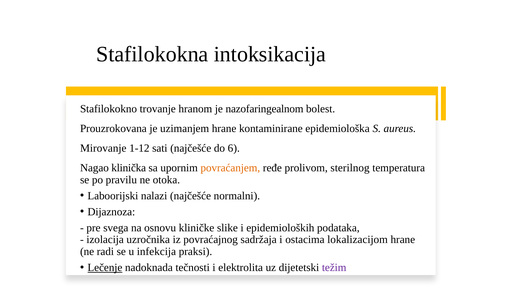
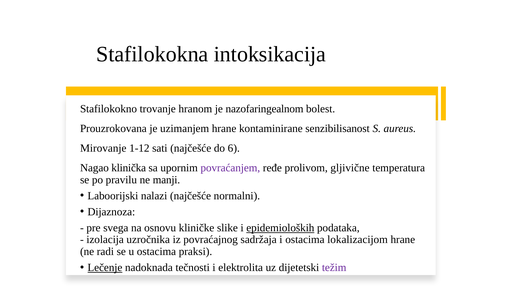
epidemiološka: epidemiološka -> senzibilisanost (338, 129)
povraćanjem colour: orange -> purple (230, 168)
sterilnog: sterilnog -> gljivične (350, 168)
otoka: otoka -> manji (166, 180)
epidemioloških underline: none -> present (280, 228)
u infekcija: infekcija -> ostacima (156, 252)
